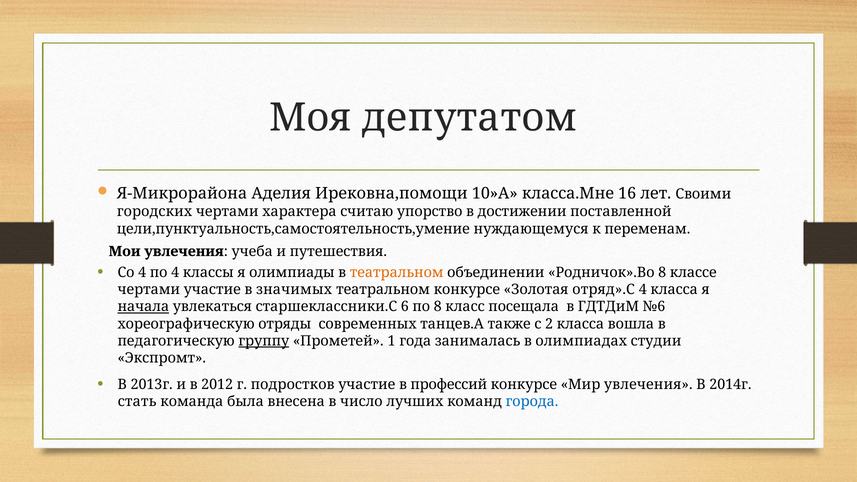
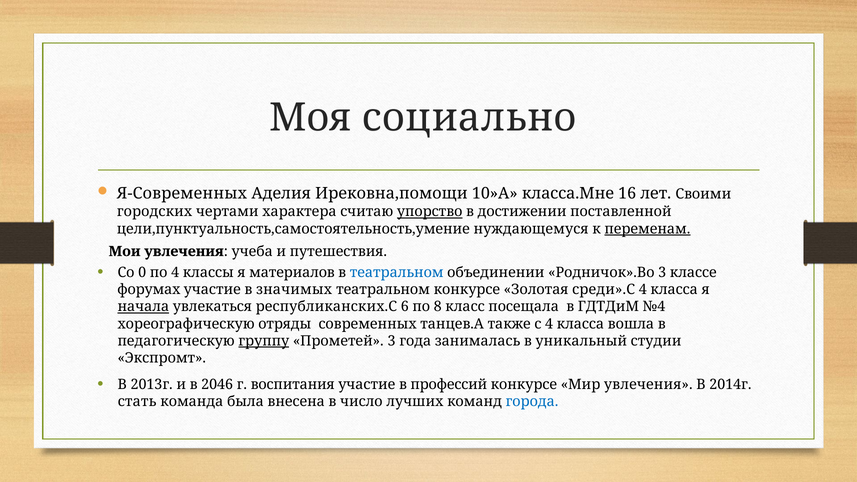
депутатом: депутатом -> социально (469, 118)
Я-Микрорайона: Я-Микрорайона -> Я-Современных (182, 194)
упорство underline: none -> present (430, 212)
переменам underline: none -> present (647, 229)
Со 4: 4 -> 0 (142, 272)
олимпиады: олимпиады -> материалов (292, 272)
театральном colour: orange -> blue (397, 272)
Родничок».Во 8: 8 -> 3 (662, 272)
чертами: чертами -> форумах (149, 290)
отряд».С: отряд».С -> среди».С (604, 290)
старшеклассники.С: старшеклассники.С -> республиканских.С (326, 307)
№6: №6 -> №4 (654, 307)
с 2: 2 -> 4 (549, 324)
Прометей 1: 1 -> 3 (392, 341)
олимпиадах: олимпиадах -> уникальный (581, 341)
2012: 2012 -> 2046 (217, 385)
подростков: подростков -> воспитания (293, 385)
